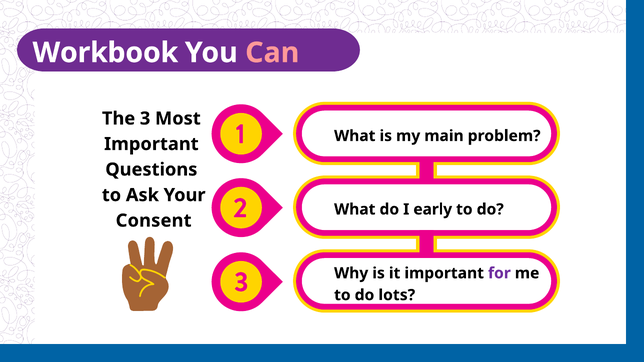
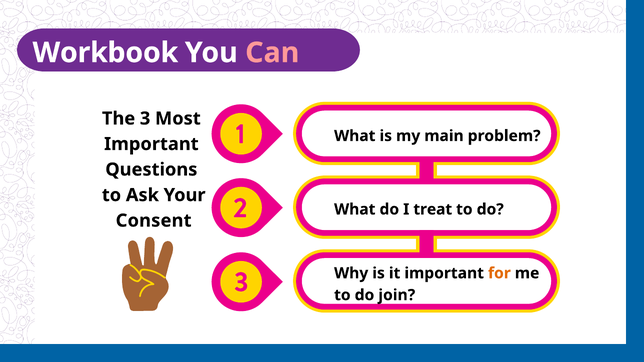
early: early -> treat (433, 209)
for colour: purple -> orange (499, 273)
lots: lots -> join (397, 295)
